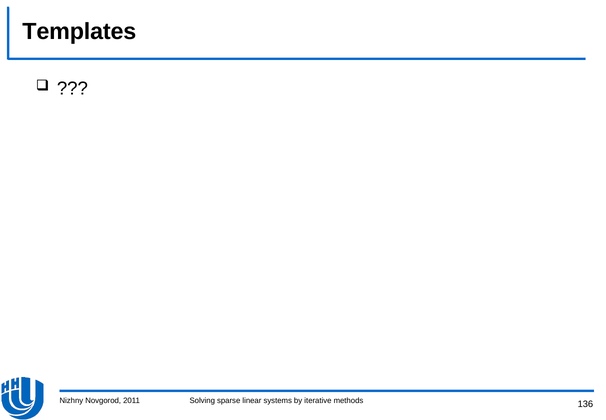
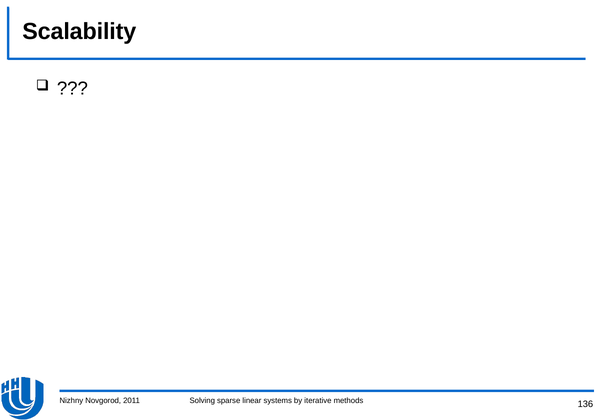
Templates: Templates -> Scalability (79, 32)
